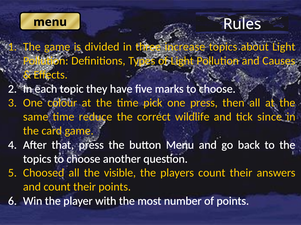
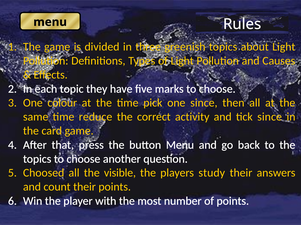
increase: increase -> greenish (185, 47)
one press: press -> since (204, 103)
wildlife: wildlife -> activity (192, 117)
players count: count -> study (212, 173)
